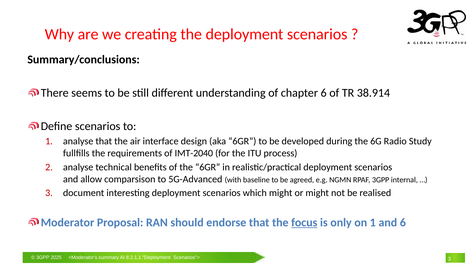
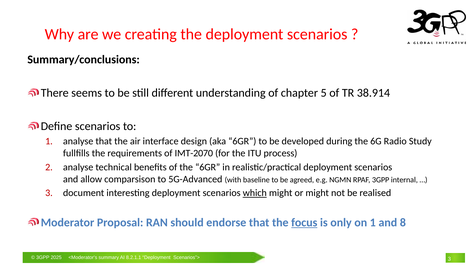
chapter 6: 6 -> 5 (324, 93)
IMT-2040: IMT-2040 -> IMT-2070 (194, 153)
which underline: none -> present (255, 193)
and 6: 6 -> 8 (403, 222)
